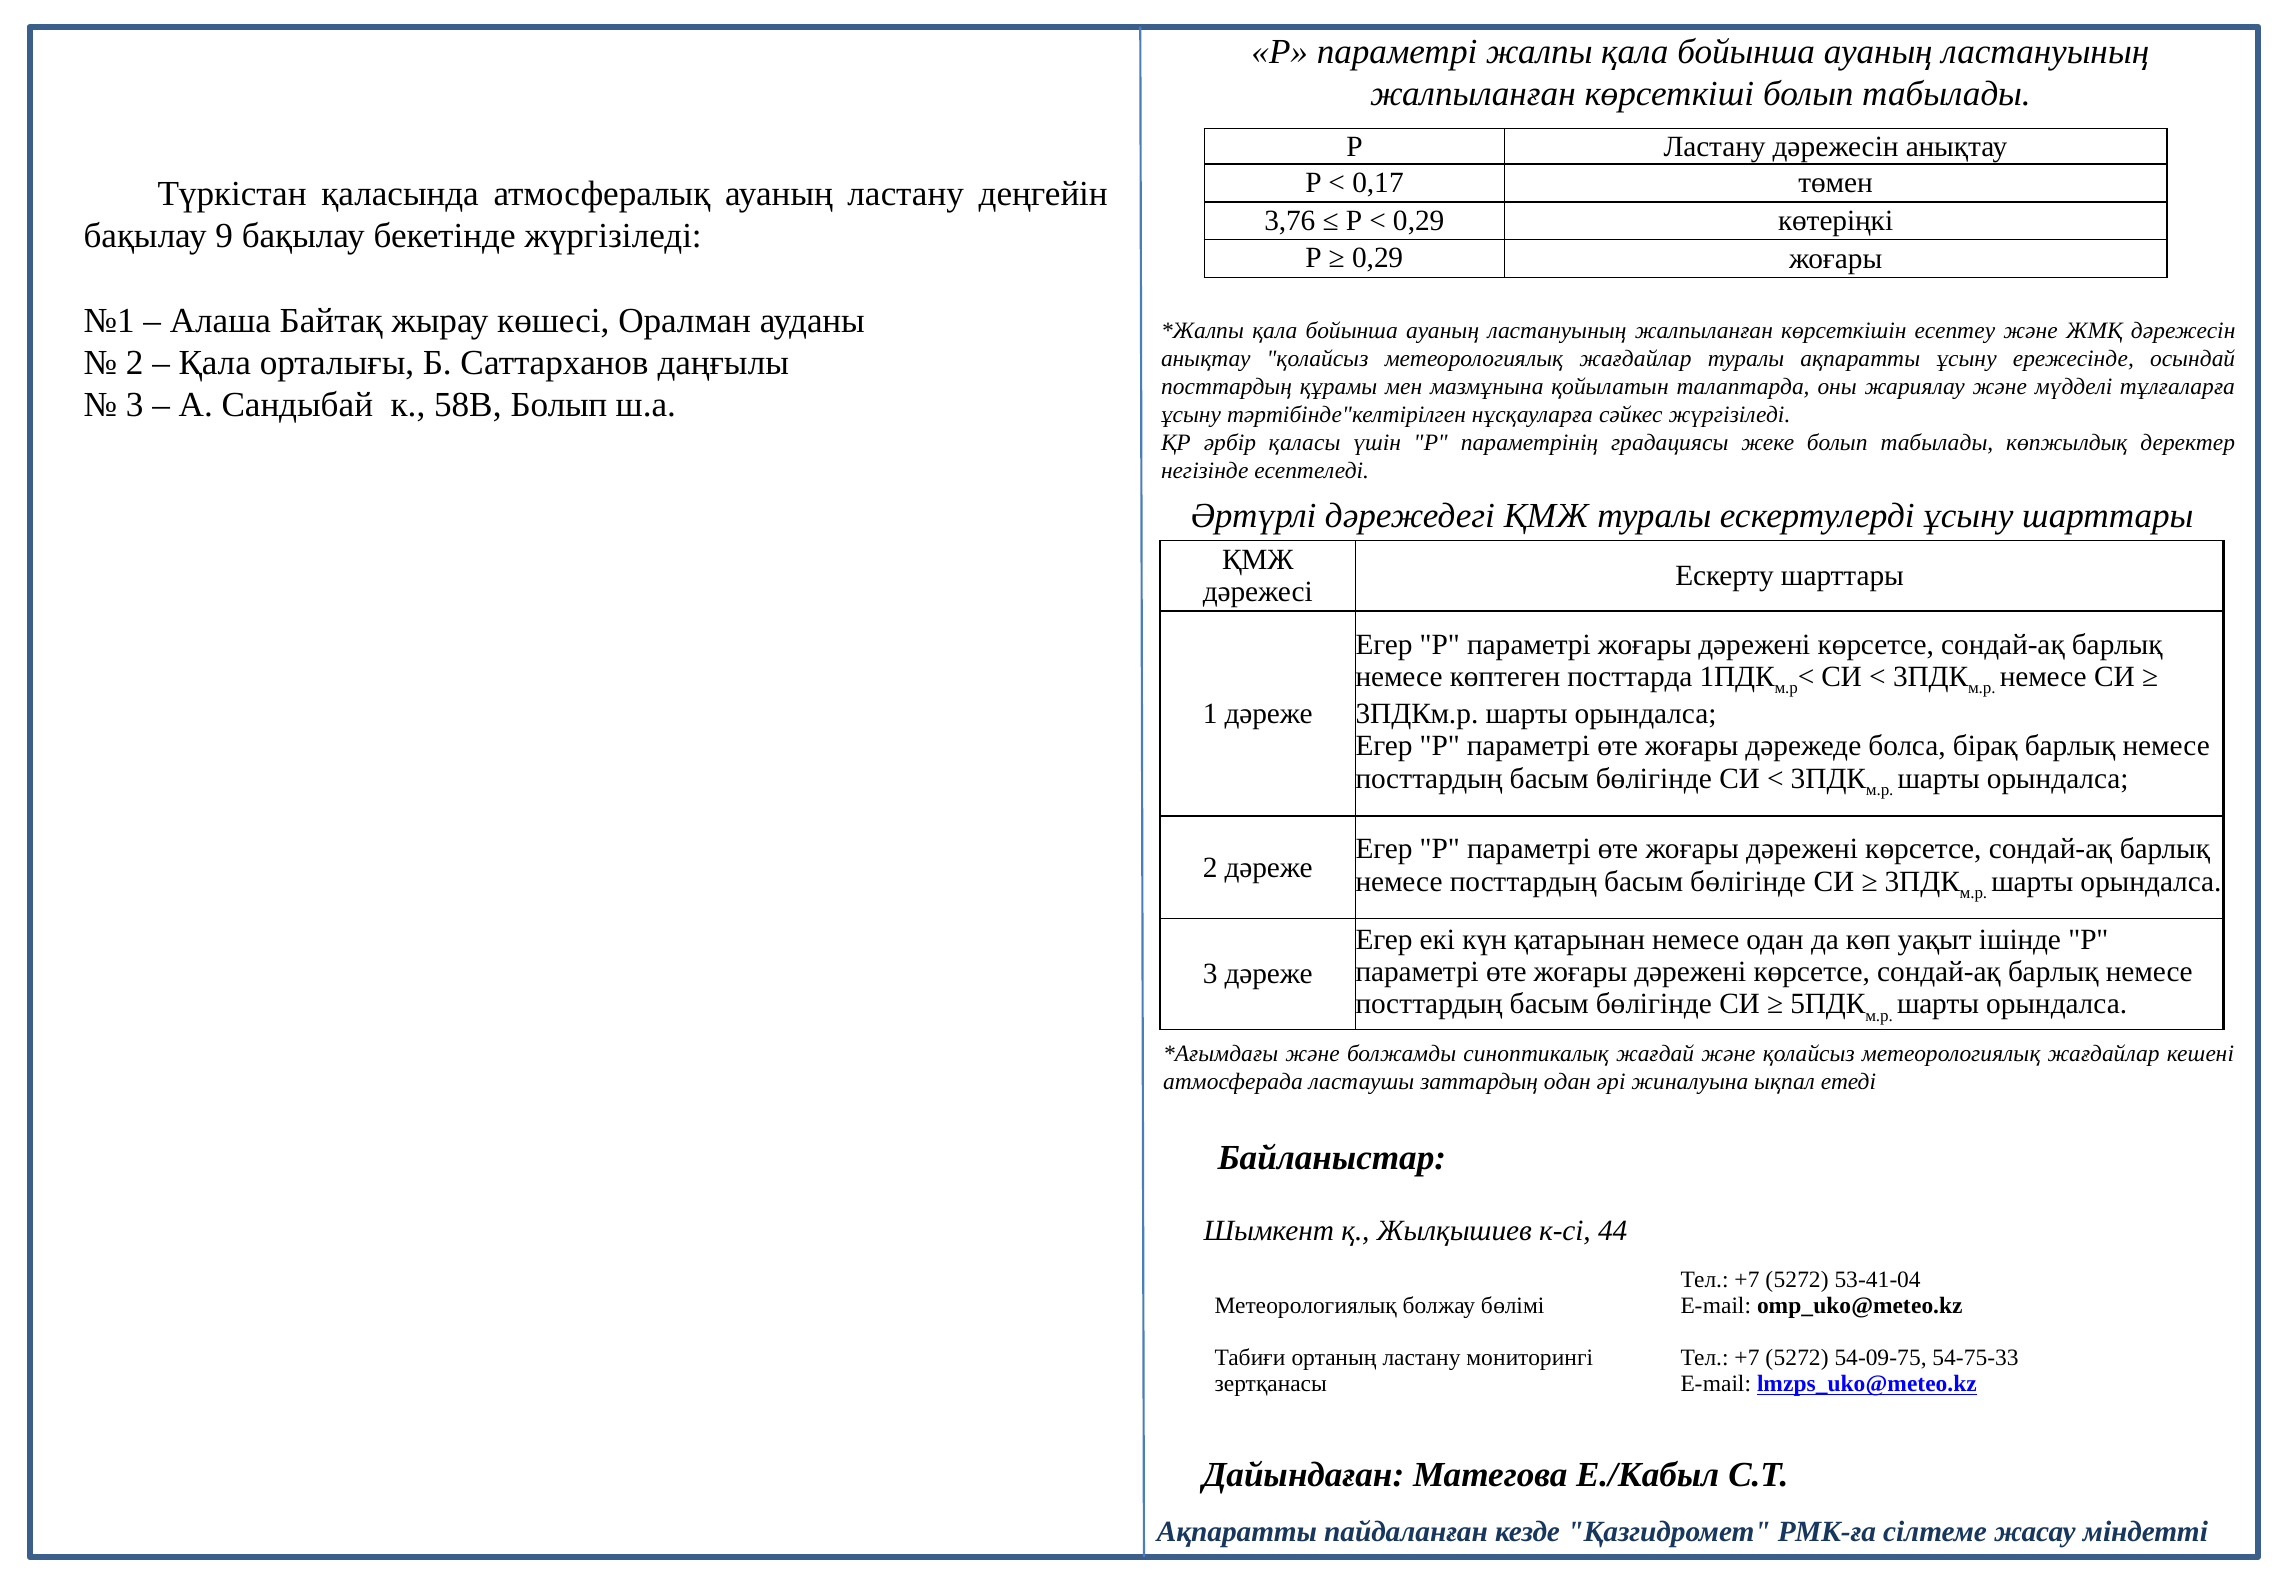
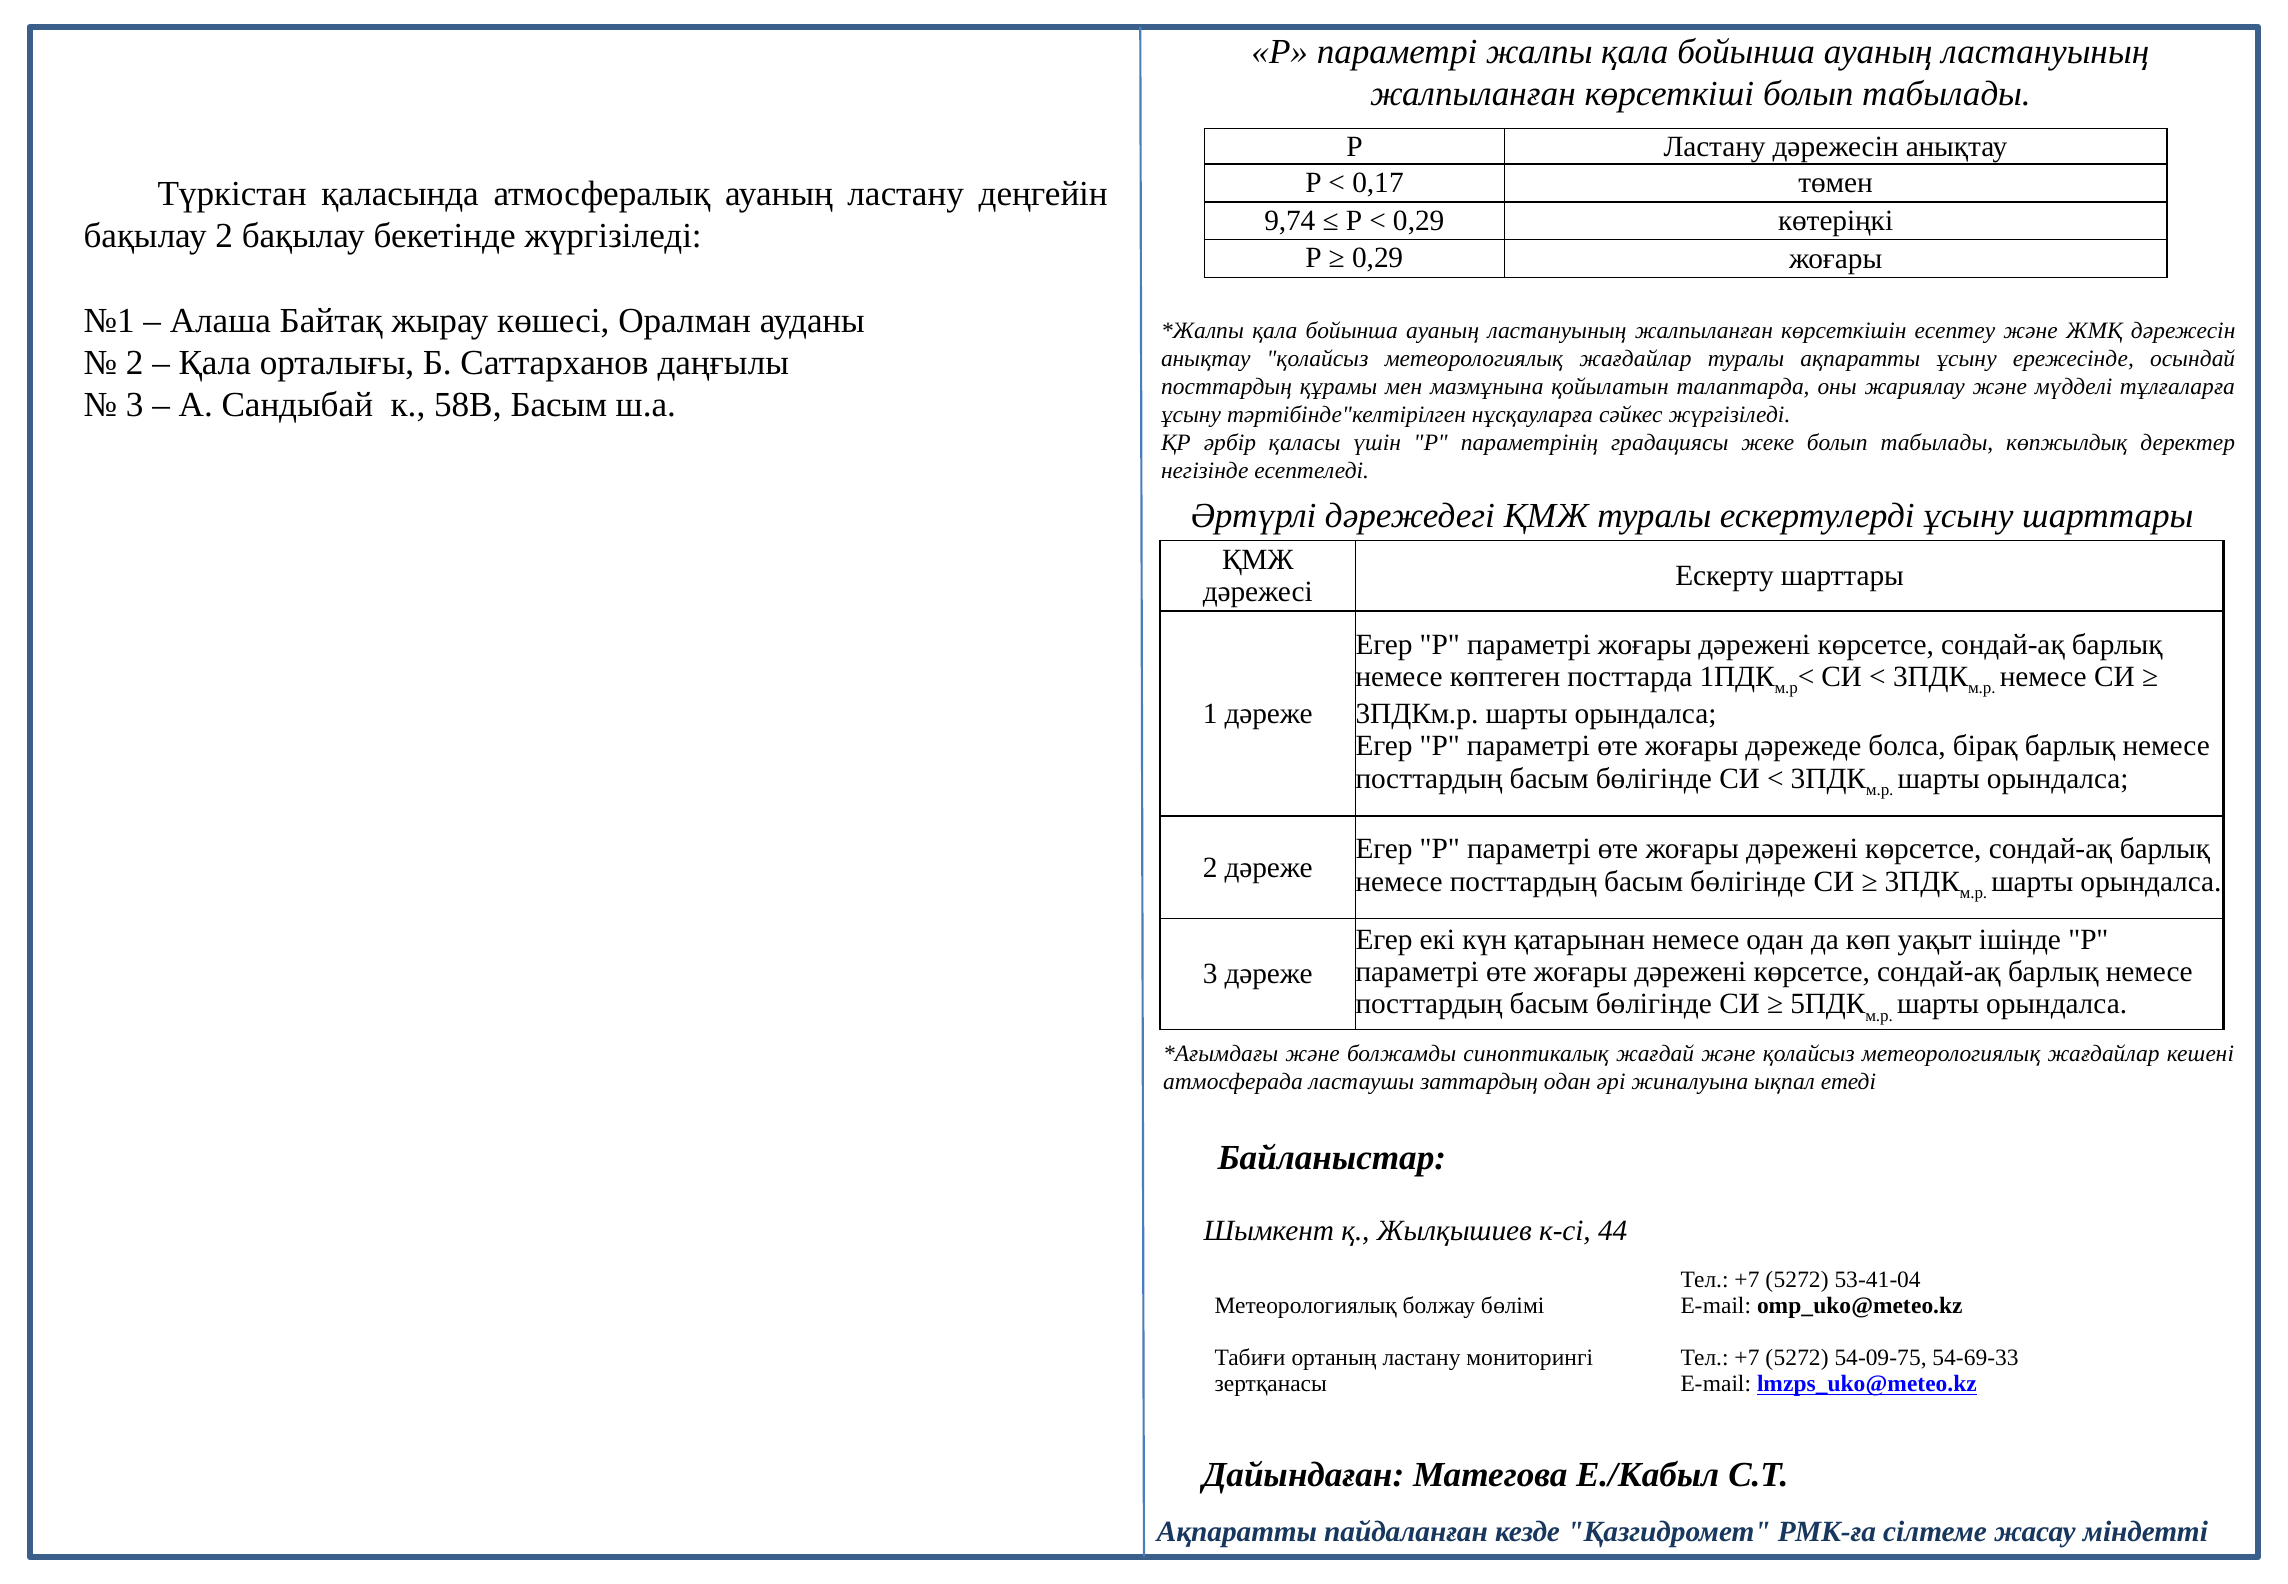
3,76: 3,76 -> 9,74 (1290, 220)
бақылау 9: 9 -> 2 (224, 236)
58В Болып: Болып -> Басым (559, 405)
54-75-33: 54-75-33 -> 54-69-33 (1976, 1358)
